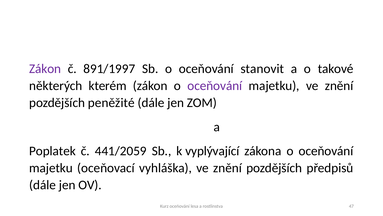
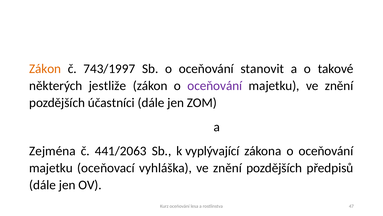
Zákon colour: purple -> orange (45, 69)
891/1997: 891/1997 -> 743/1997 (109, 69)
kterém: kterém -> jestliže (108, 86)
peněžité: peněžité -> účastníci (111, 102)
Poplatek: Poplatek -> Zejména (52, 151)
441/2059: 441/2059 -> 441/2063 (121, 151)
